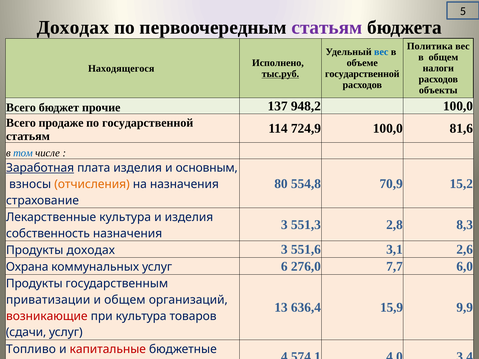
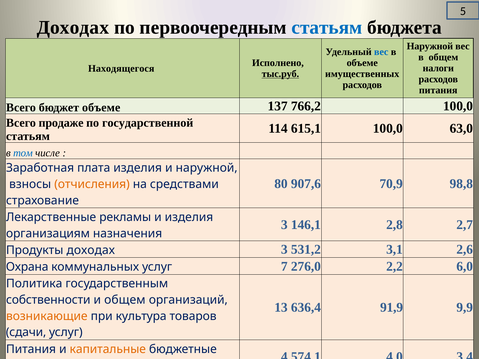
статьям colour: purple -> blue (327, 27)
Политика: Политика -> Наружной (430, 46)
государственной: государственной -> имущественных (362, 74)
объекты: объекты -> питания (438, 90)
бюджет прочие: прочие -> объеме (101, 107)
948,2: 948,2 -> 766,2 (306, 106)
724,9: 724,9 -> 615,1 (306, 129)
81,6: 81,6 -> 63,0 (461, 129)
Заработная underline: present -> none (40, 168)
и основным: основным -> наружной (207, 168)
554,8: 554,8 -> 907,6 (306, 184)
15,2: 15,2 -> 98,8 (461, 184)
на назначения: назначения -> средствами (184, 184)
Лекарственные культура: культура -> рекламы (125, 217)
551,3: 551,3 -> 146,1 (306, 225)
8,3: 8,3 -> 2,7 (465, 225)
собственность: собственность -> организациям (48, 234)
551,6: 551,6 -> 531,2 (306, 250)
6: 6 -> 7 (284, 266)
7,7: 7,7 -> 2,2 (395, 266)
Продукты: Продукты -> Политика (34, 284)
приватизации: приватизации -> собственности (48, 300)
15,9: 15,9 -> 91,9 (392, 308)
возникающие colour: red -> orange (47, 316)
Топливо: Топливо -> Питания (31, 349)
капитальные colour: red -> orange (108, 349)
